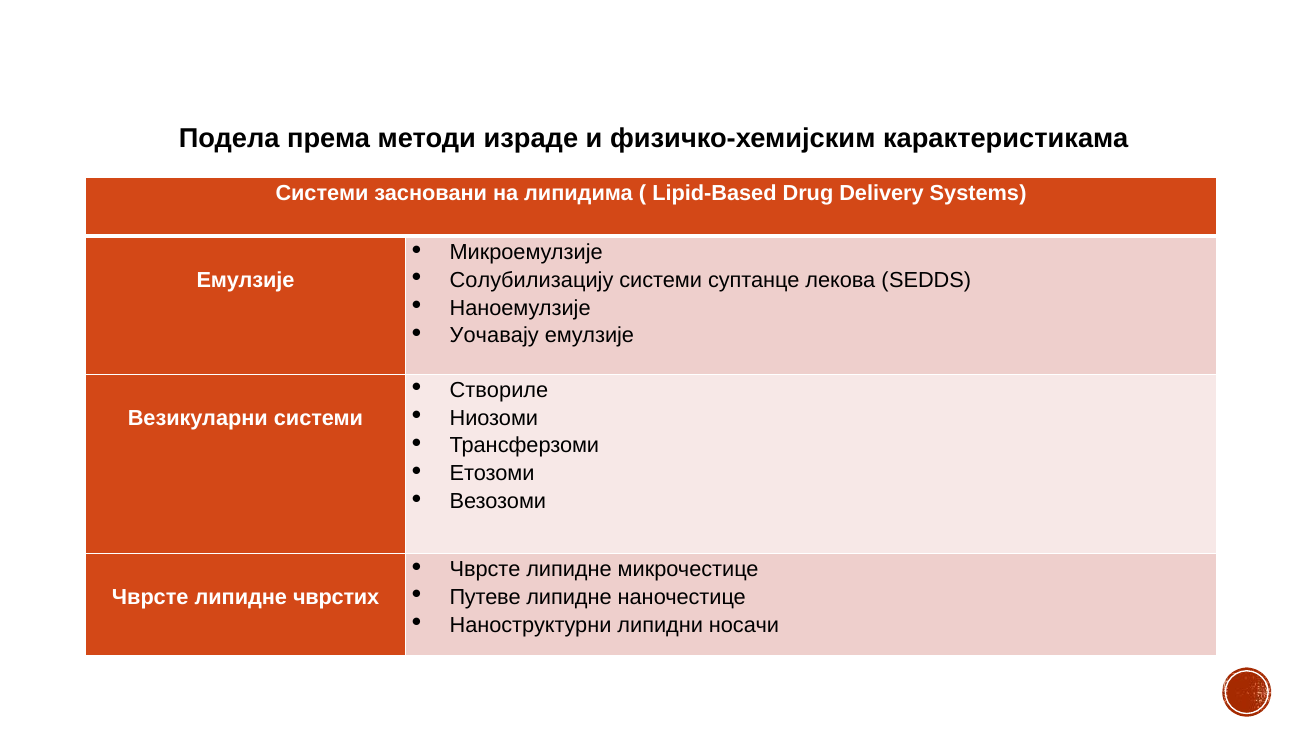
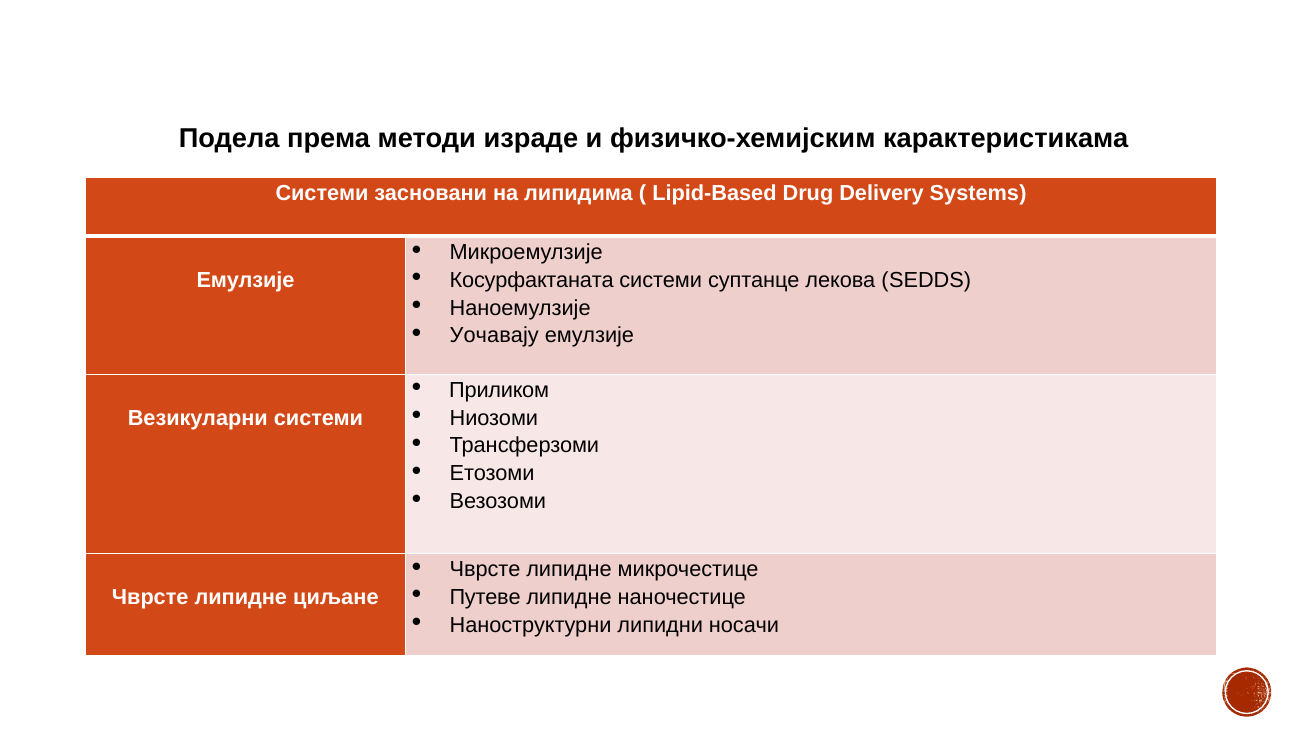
Солубилизацију: Солубилизацију -> Косурфактанaта (532, 280)
Створиле: Створиле -> Приликом (499, 390)
чврстих: чврстих -> циљане (336, 597)
